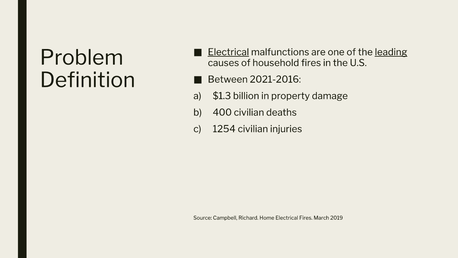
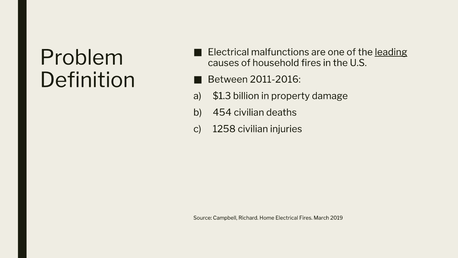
Electrical underline: present -> none (228, 52)
2021-2016: 2021-2016 -> 2011-2016 (275, 79)
400: 400 -> 454 (222, 112)
1254: 1254 -> 1258 (224, 129)
